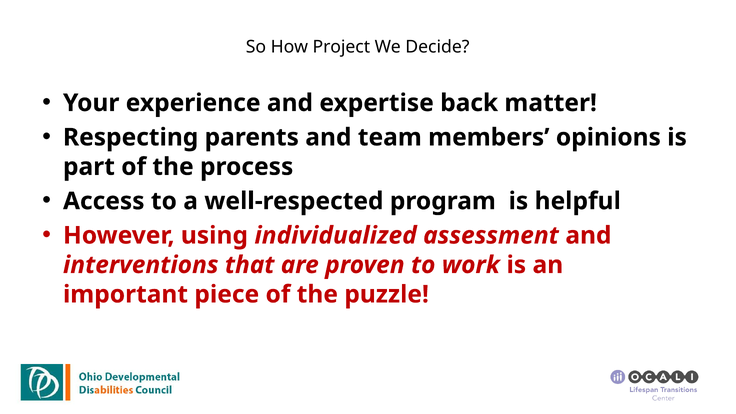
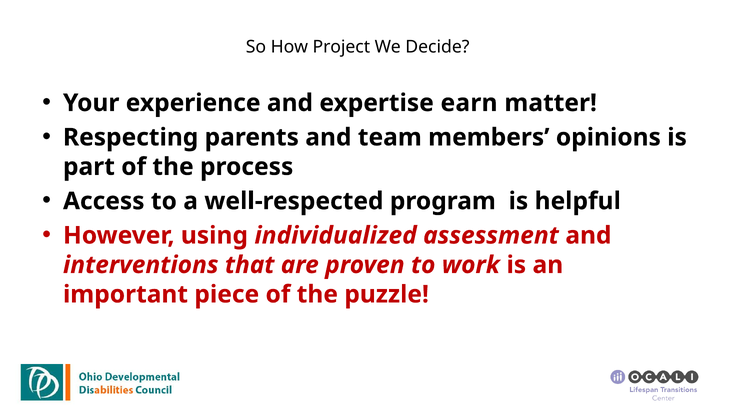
back: back -> earn (469, 103)
